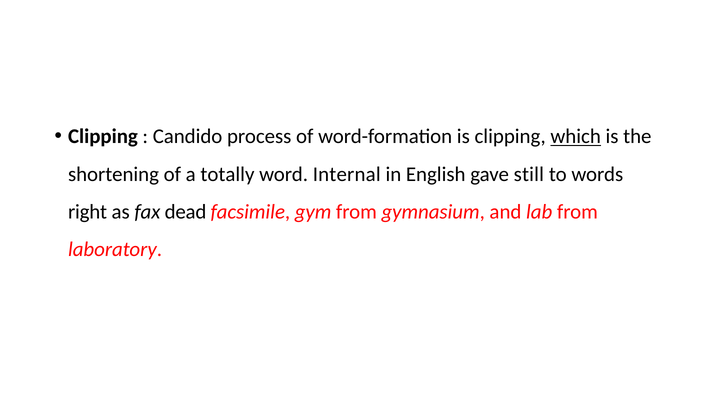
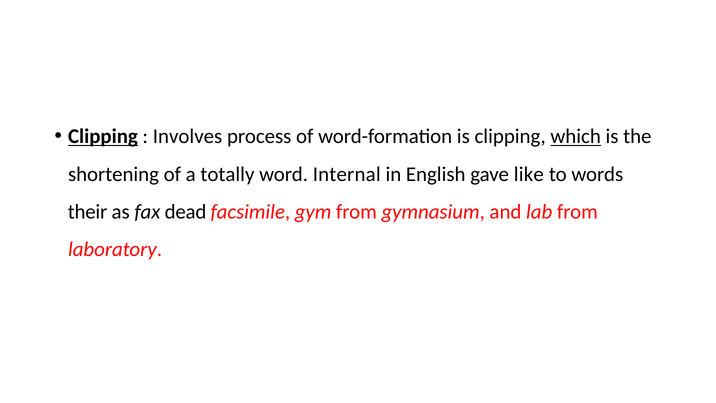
Clipping underline: none -> present (103, 136)
Candido: Candido -> Involves (188, 136)
still: still -> like (529, 174)
right: right -> their (88, 212)
